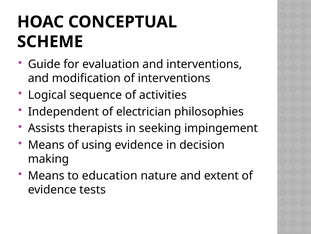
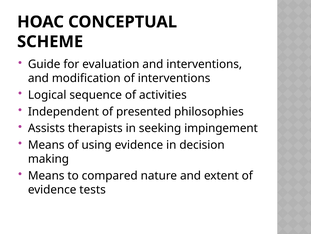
electrician: electrician -> presented (144, 111)
education: education -> compared (110, 175)
